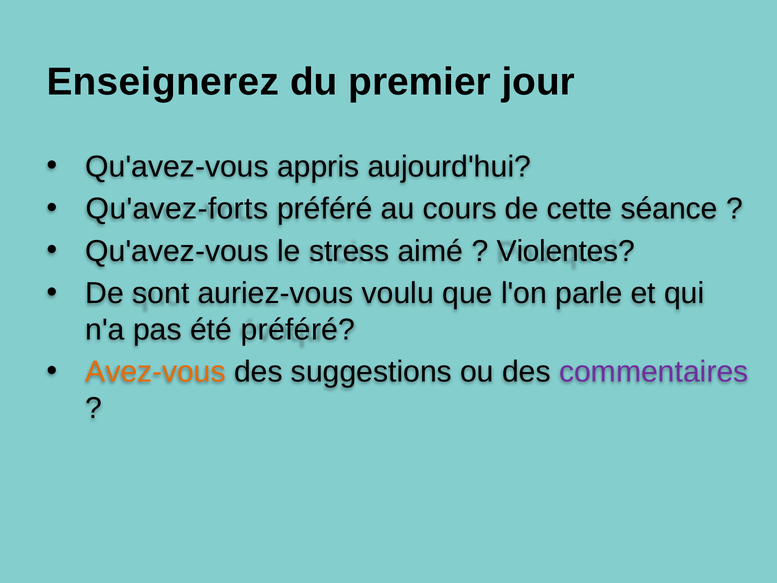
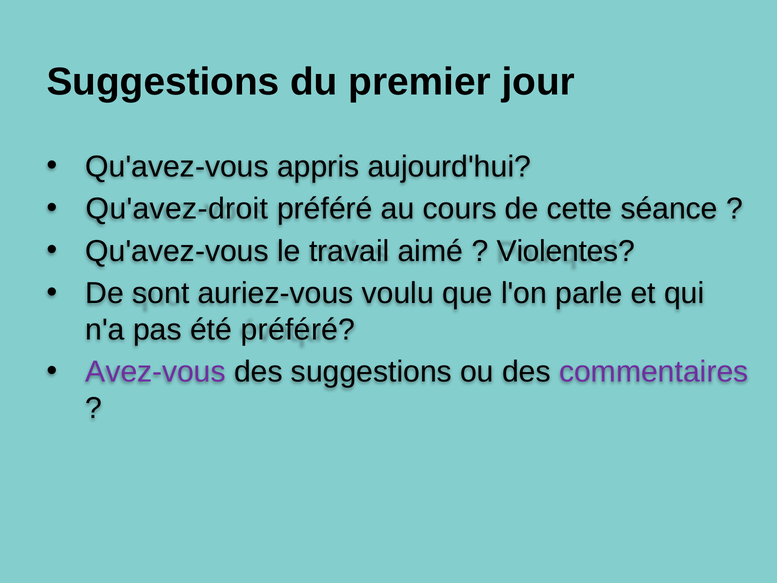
Enseignerez: Enseignerez -> Suggestions (163, 82)
Qu'avez-forts: Qu'avez-forts -> Qu'avez-droit (177, 209)
stress: stress -> travail (349, 251)
Avez-vous colour: orange -> purple (156, 372)
